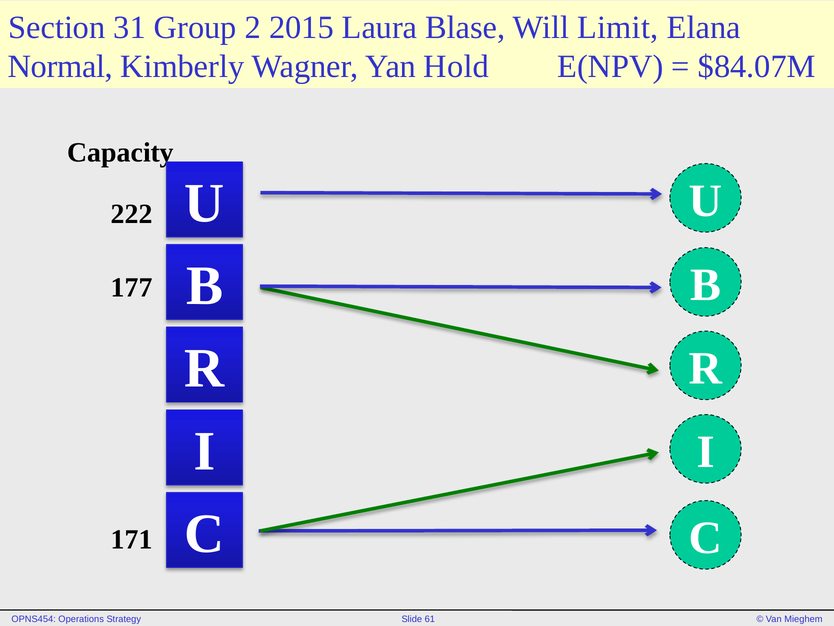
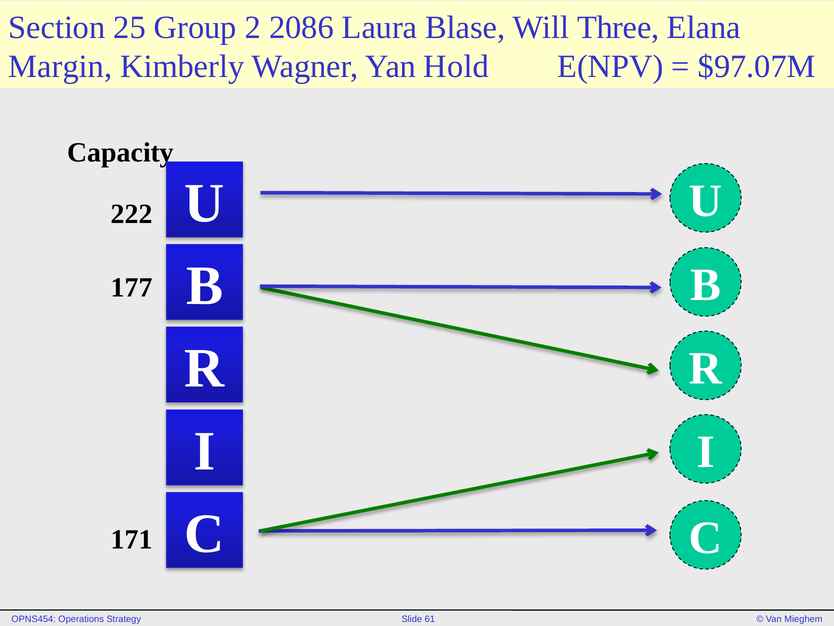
31: 31 -> 25 (130, 28)
2015: 2015 -> 2086 (301, 28)
Limit: Limit -> Three (618, 28)
Normal: Normal -> Margin (60, 66)
$84.07M: $84.07M -> $97.07M (757, 66)
